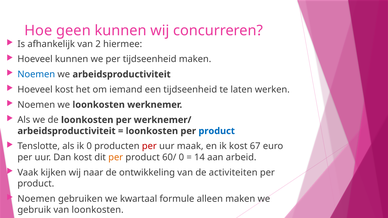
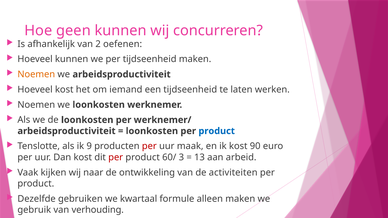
hiermee: hiermee -> oefenen (123, 44)
Noemen colour: blue -> orange (36, 74)
ik 0: 0 -> 9 (89, 146)
67: 67 -> 90 (255, 146)
per colour: orange -> red (116, 157)
60/ 0: 0 -> 3 (181, 157)
14: 14 -> 13 (199, 157)
Noemen: Noemen -> Dezelfde (37, 199)
van loonkosten: loonkosten -> verhouding (98, 210)
